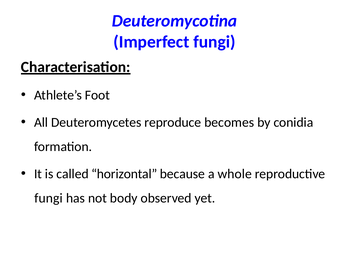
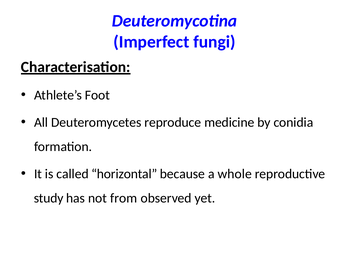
becomes: becomes -> medicine (229, 122)
fungi: fungi -> study (49, 198)
body: body -> from (124, 198)
